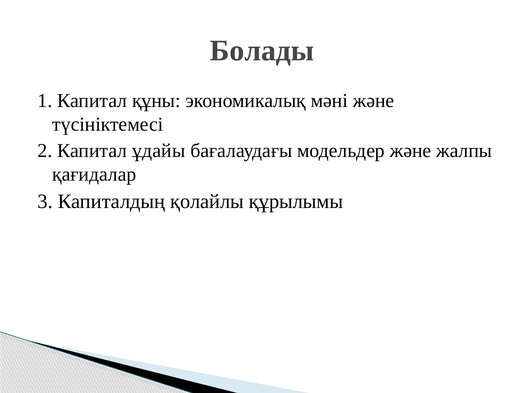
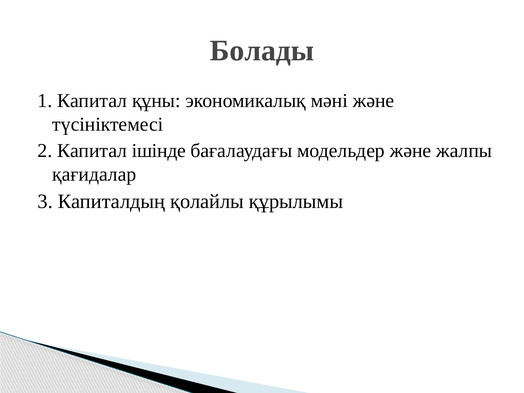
ұдайы: ұдайы -> ішінде (159, 151)
